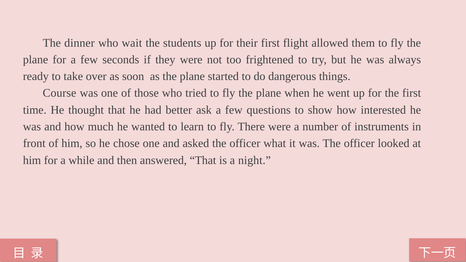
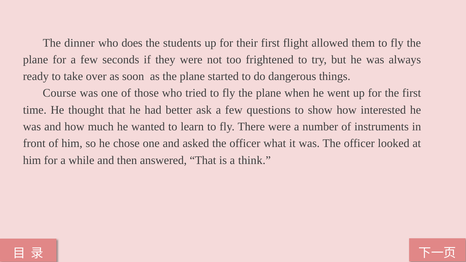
wait: wait -> does (132, 43)
night: night -> think (254, 160)
